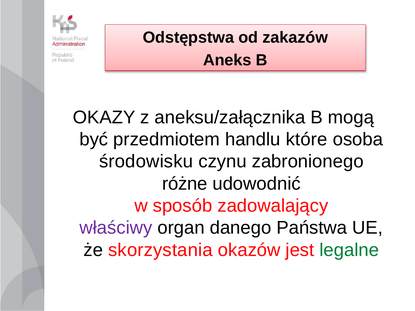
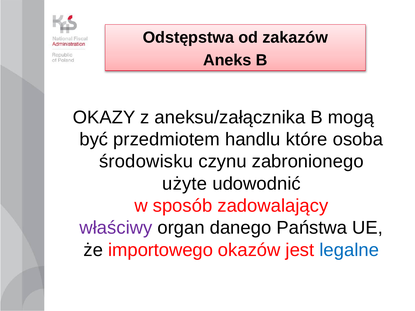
różne: różne -> użyte (185, 184)
skorzystania: skorzystania -> importowego (161, 250)
legalne colour: green -> blue (349, 250)
